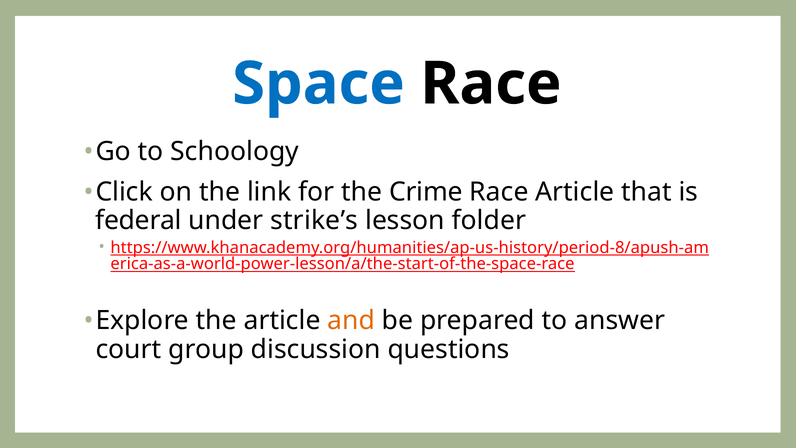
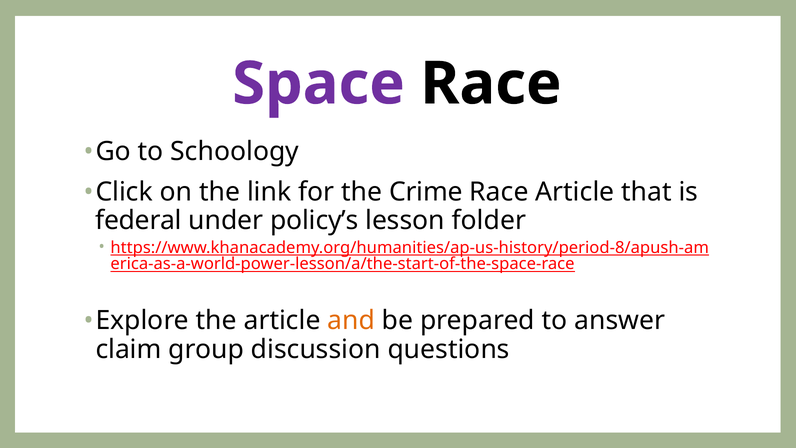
Space colour: blue -> purple (319, 84)
strike’s: strike’s -> policy’s (314, 220)
court: court -> claim (129, 349)
